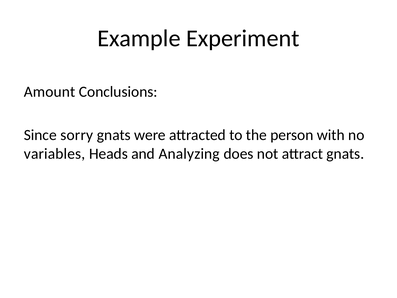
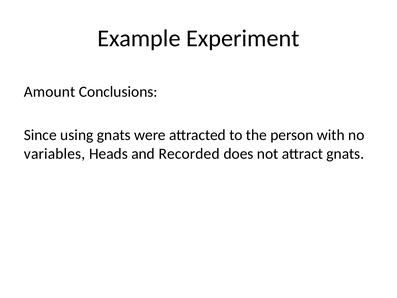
sorry: sorry -> using (77, 135)
Analyzing: Analyzing -> Recorded (189, 154)
